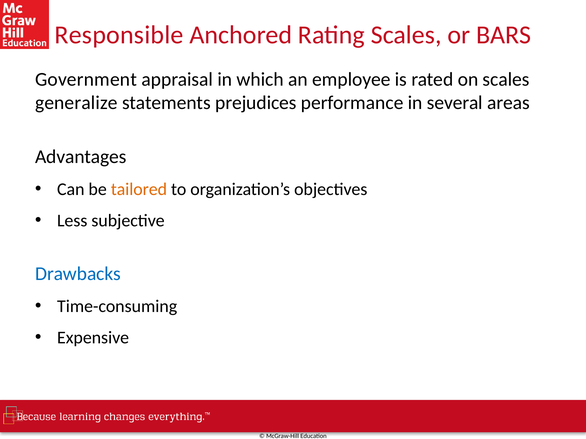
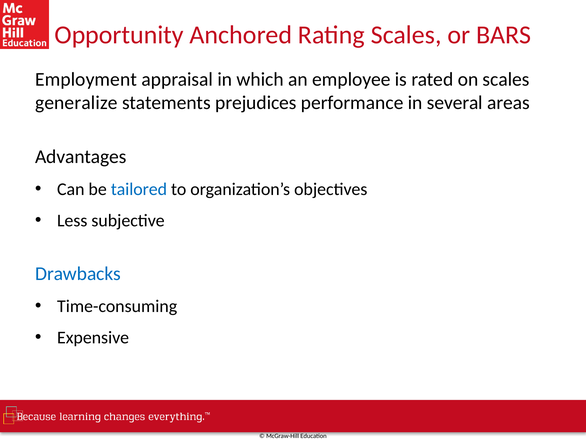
Responsible: Responsible -> Opportunity (119, 35)
Government: Government -> Employment (86, 79)
tailored colour: orange -> blue (139, 189)
